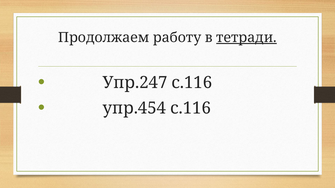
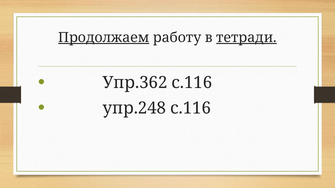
Продолжаем underline: none -> present (104, 38)
Упр.247: Упр.247 -> Упр.362 (135, 83)
упр.454: упр.454 -> упр.248 (134, 108)
